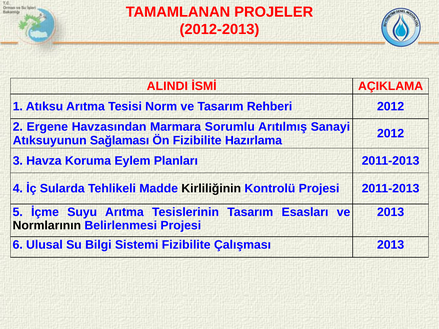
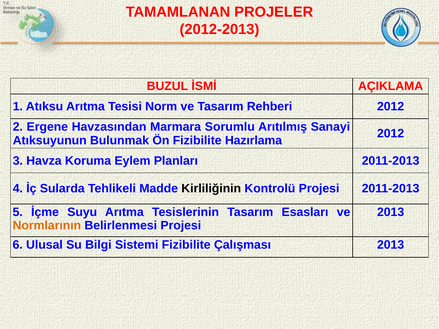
ALINDI: ALINDI -> BUZUL (167, 86)
Sağlaması: Sağlaması -> Bulunmak (120, 141)
Normlarının colour: black -> orange (47, 226)
